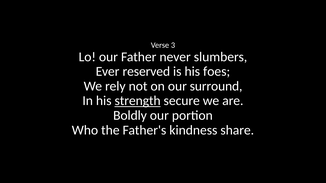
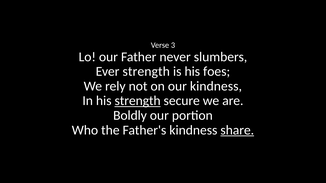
Ever reserved: reserved -> strength (146, 72)
our surround: surround -> kindness (216, 86)
share underline: none -> present (237, 130)
